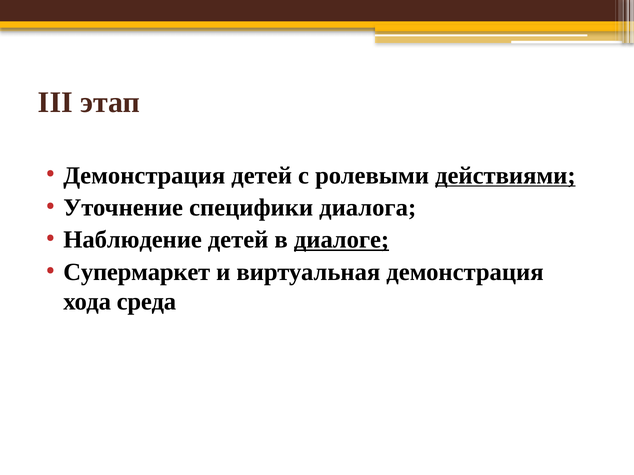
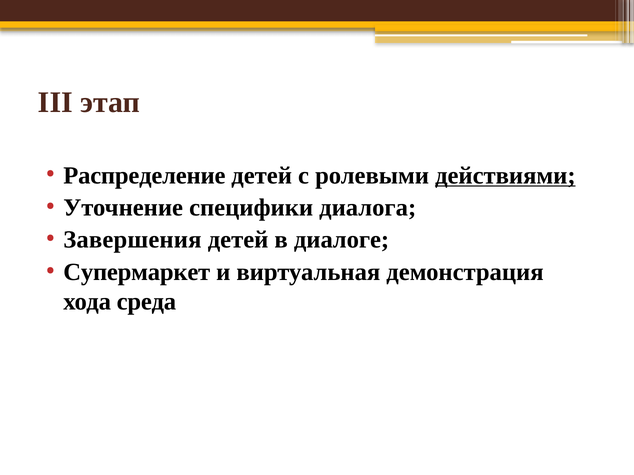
Демонстрация: Демонстрация -> Распределение (144, 176)
Наблюдение: Наблюдение -> Завершения (132, 240)
диалоге underline: present -> none (342, 240)
